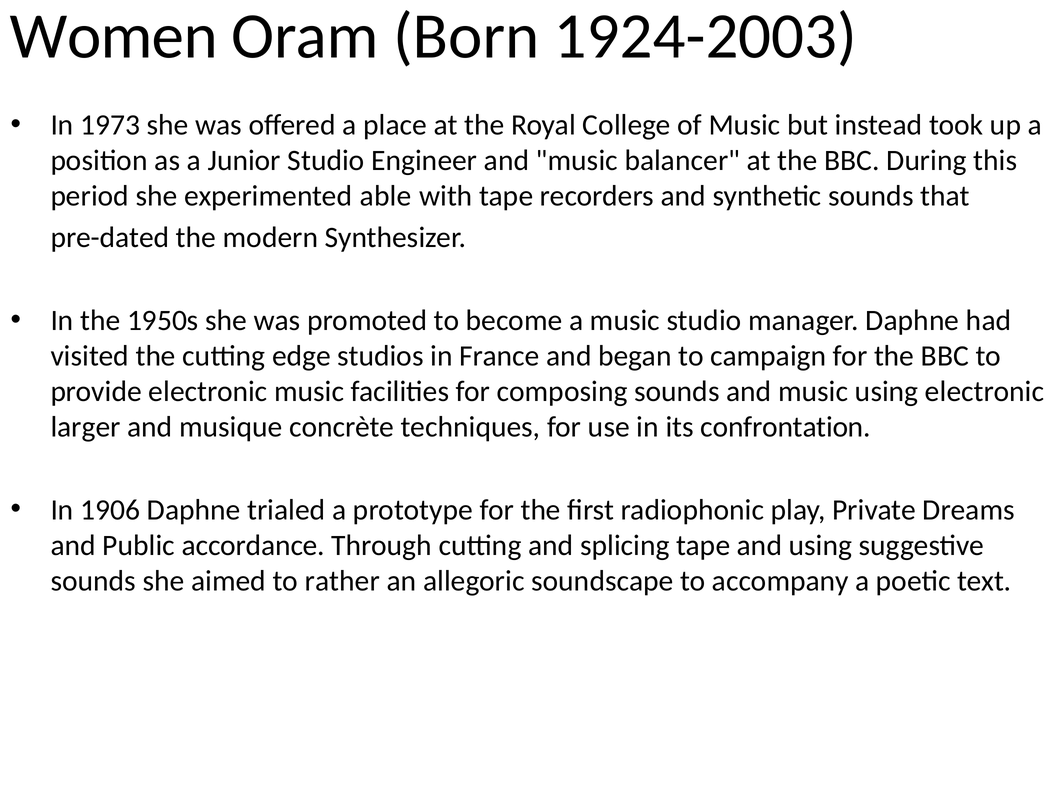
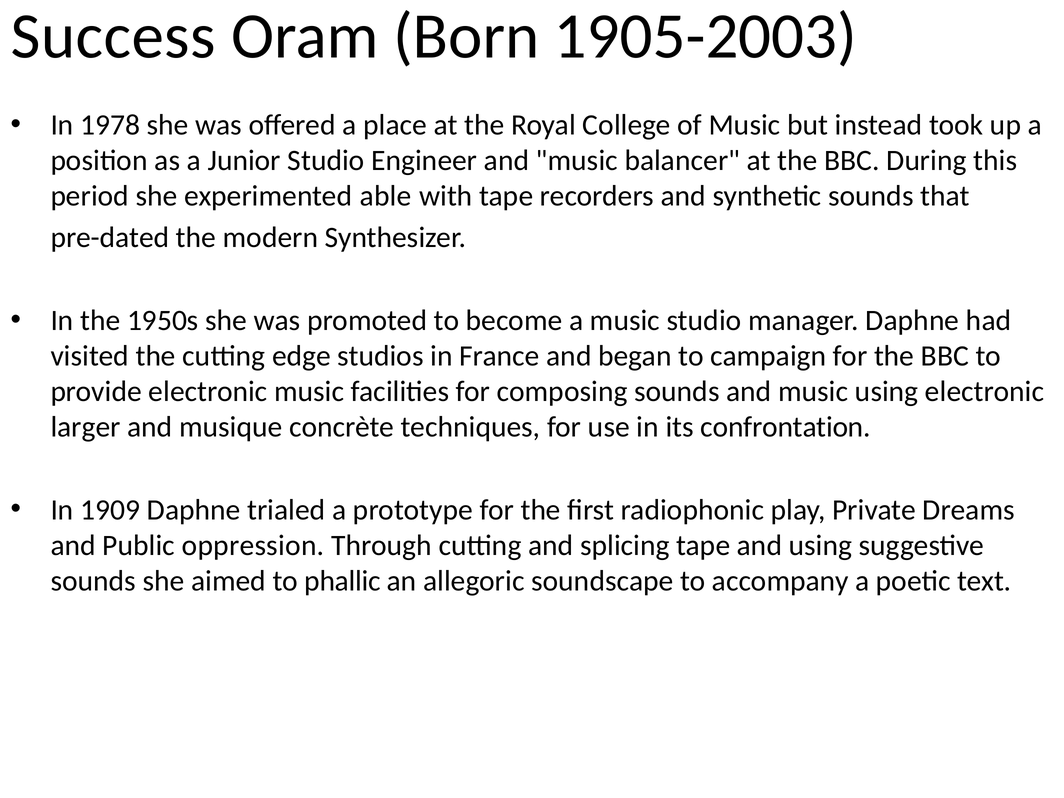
Women: Women -> Success (113, 36)
1924-2003: 1924-2003 -> 1905-2003 (705, 36)
1973: 1973 -> 1978 (110, 125)
1906: 1906 -> 1909 (110, 510)
accordance: accordance -> oppression (253, 545)
rather: rather -> phallic (343, 581)
